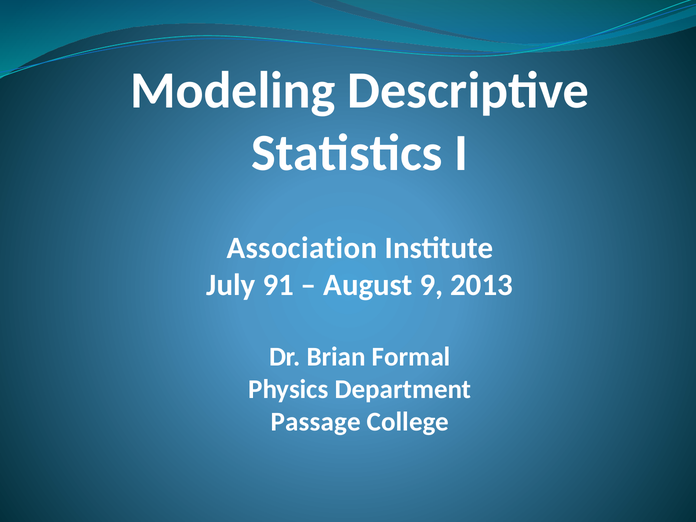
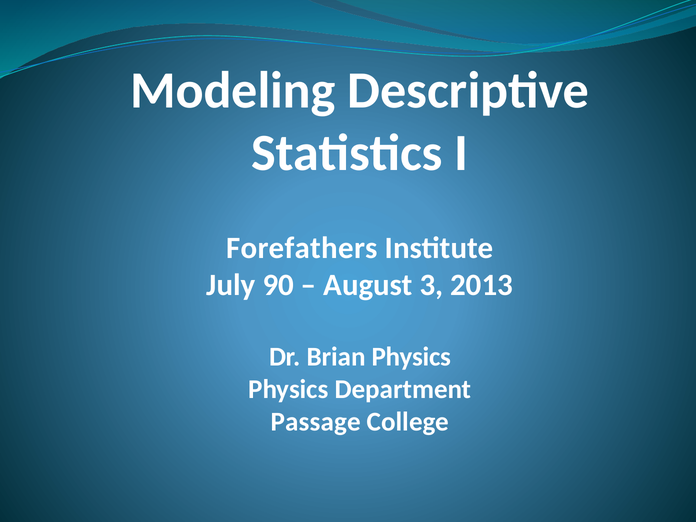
Association: Association -> Forefathers (302, 248)
91: 91 -> 90 (278, 285)
9: 9 -> 3 (431, 285)
Brian Formal: Formal -> Physics (411, 357)
